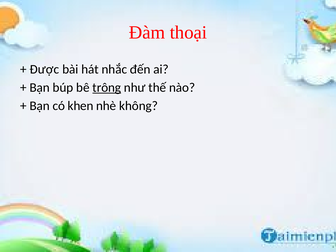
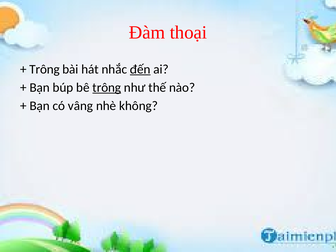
Được: Được -> Trông (45, 69)
đến underline: none -> present (140, 69)
khen: khen -> vâng (81, 106)
